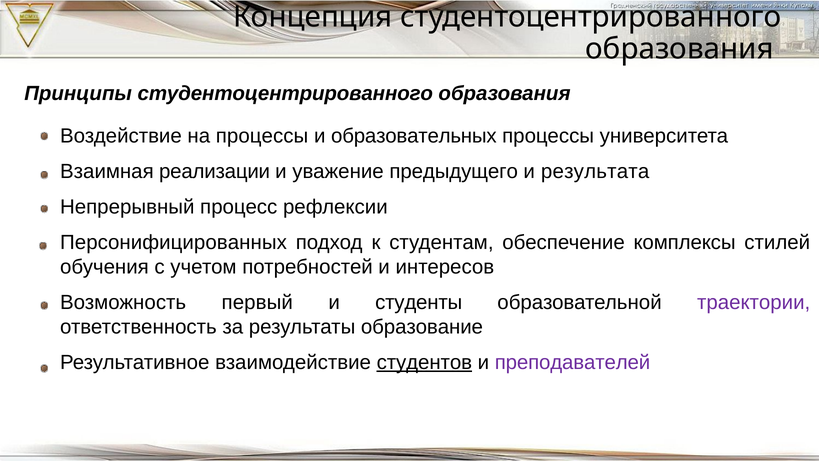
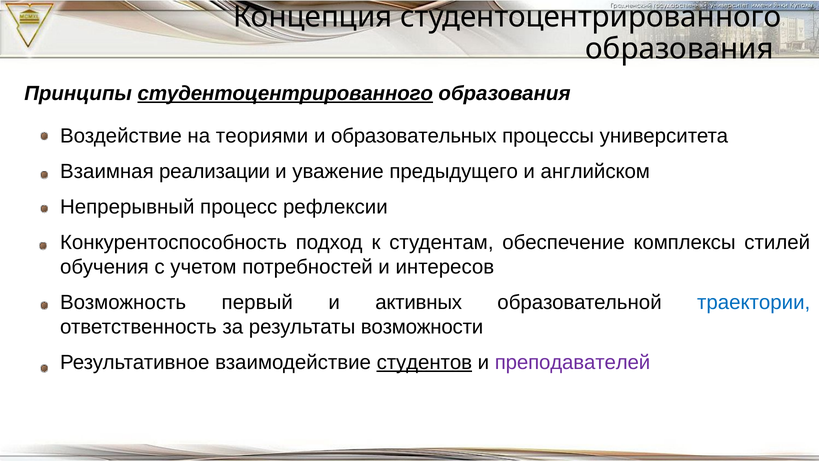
студентоцентрированного underline: none -> present (285, 93)
на процессы: процессы -> теориями (262, 136)
результата: результата -> английском (595, 171)
Персонифицированных: Персонифицированных -> Конкурентоспособность (174, 242)
студенты: студенты -> активных (419, 302)
траектории colour: purple -> blue (754, 302)
образование: образование -> возможности (422, 327)
